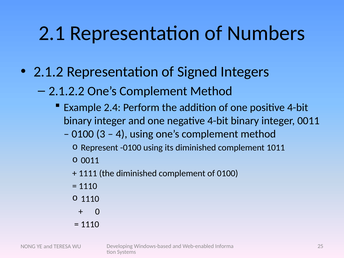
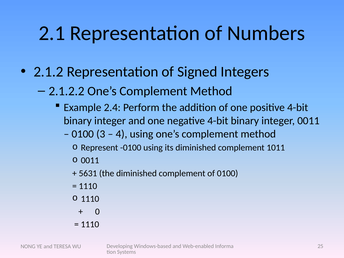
1111: 1111 -> 5631 (88, 173)
